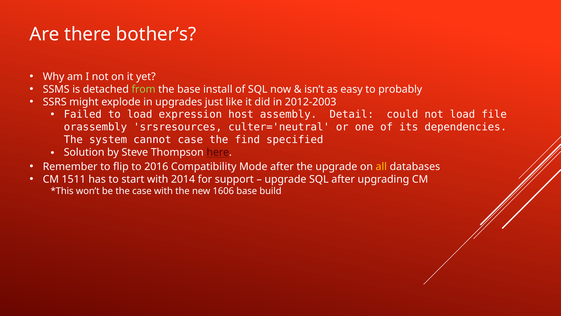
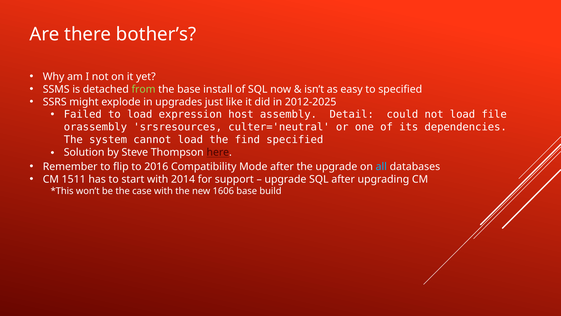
to probably: probably -> specified (400, 89)
2012-2003: 2012-2003 -> 2012-2025 (311, 102)
cannot case: case -> load (190, 140)
all colour: yellow -> light blue (381, 167)
